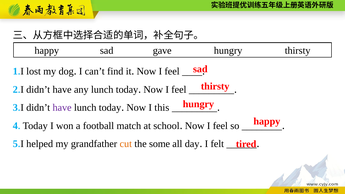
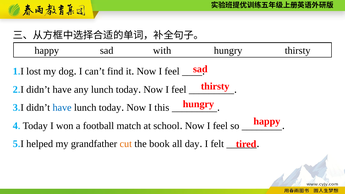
gave: gave -> with (162, 51)
have colour: purple -> blue (62, 108)
some: some -> book (159, 144)
